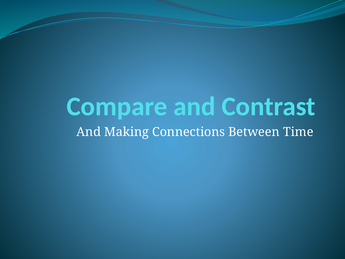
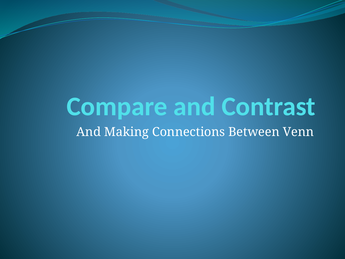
Time: Time -> Venn (298, 132)
